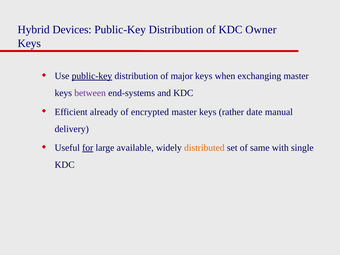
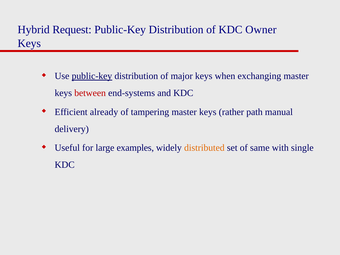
Devices: Devices -> Request (72, 30)
between colour: purple -> red (90, 93)
encrypted: encrypted -> tampering (150, 112)
date: date -> path (254, 112)
for underline: present -> none (88, 148)
available: available -> examples (135, 148)
